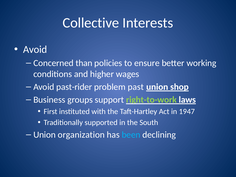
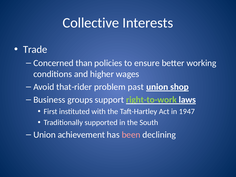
Avoid: Avoid -> Trade (35, 50)
past-rider: past-rider -> that-rider (74, 87)
organization: organization -> achievement (81, 135)
been colour: light blue -> pink (131, 135)
